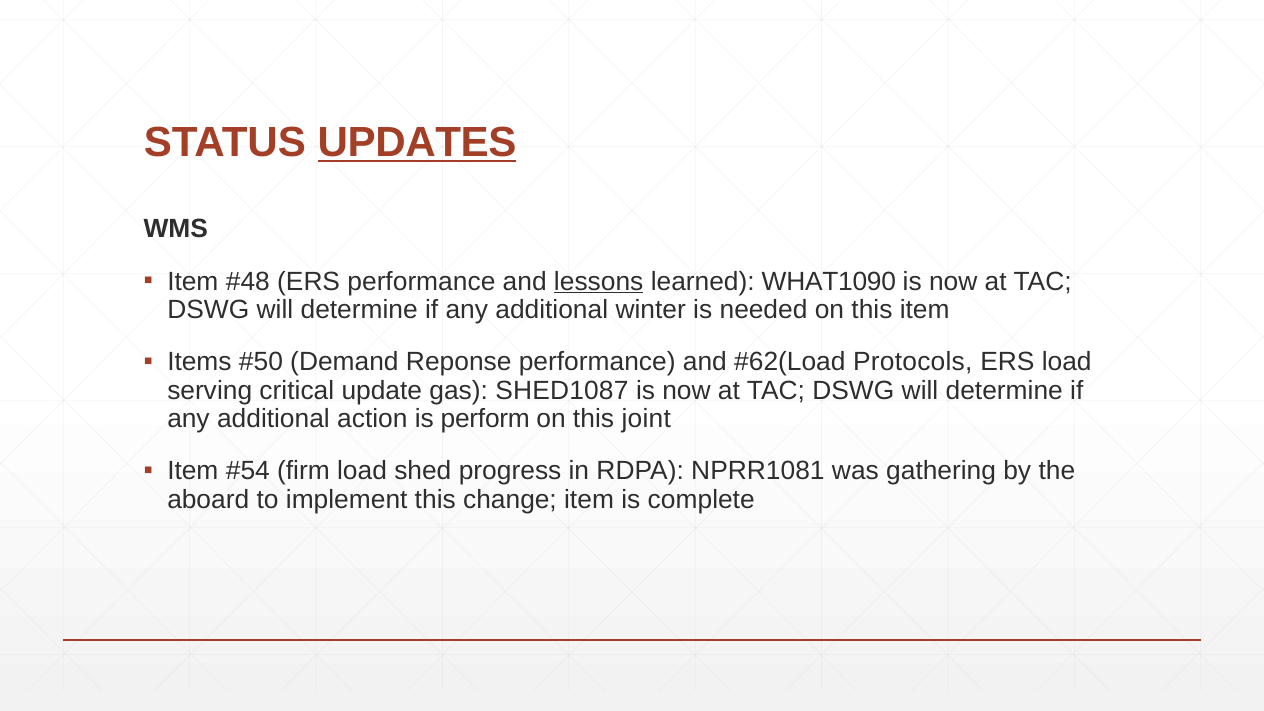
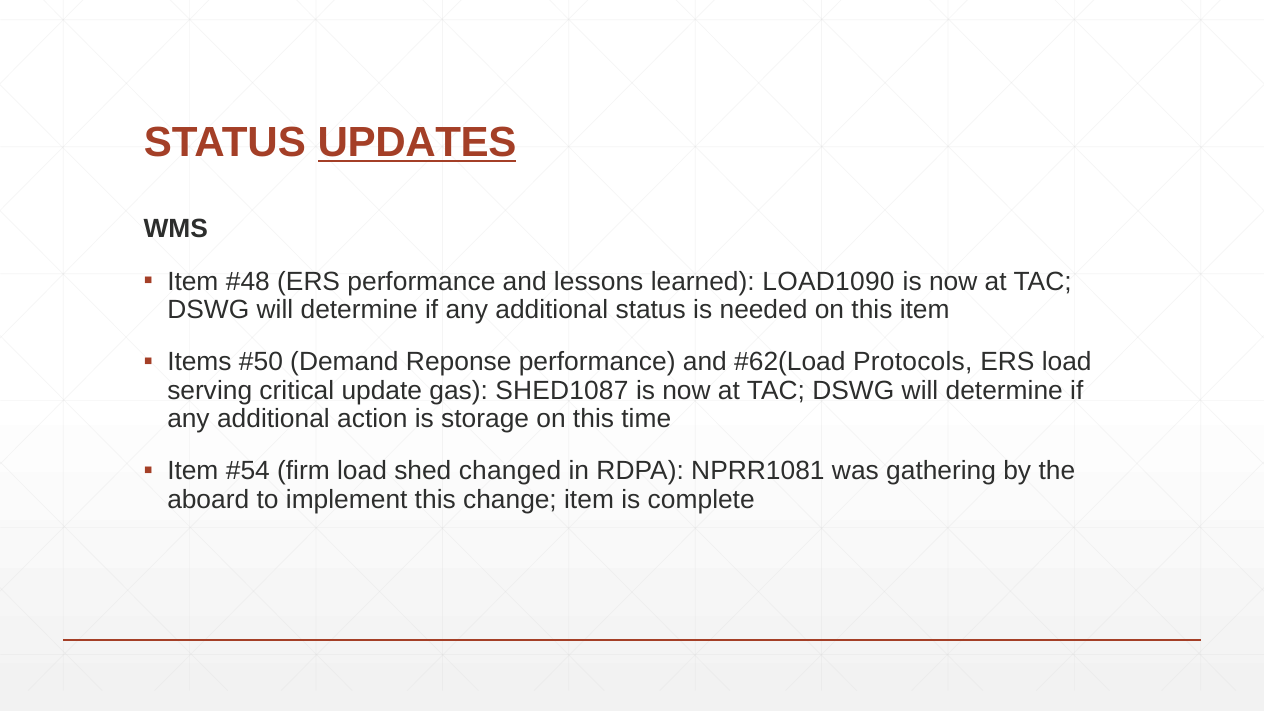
lessons underline: present -> none (599, 281)
WHAT1090: WHAT1090 -> LOAD1090 (829, 281)
additional winter: winter -> status (651, 310)
perform: perform -> storage (485, 419)
joint: joint -> time (646, 419)
progress: progress -> changed (510, 471)
